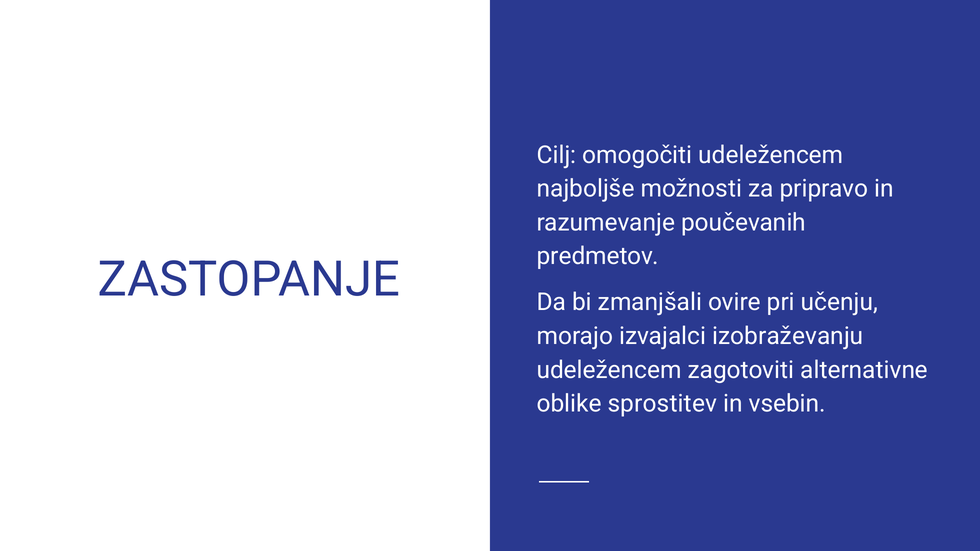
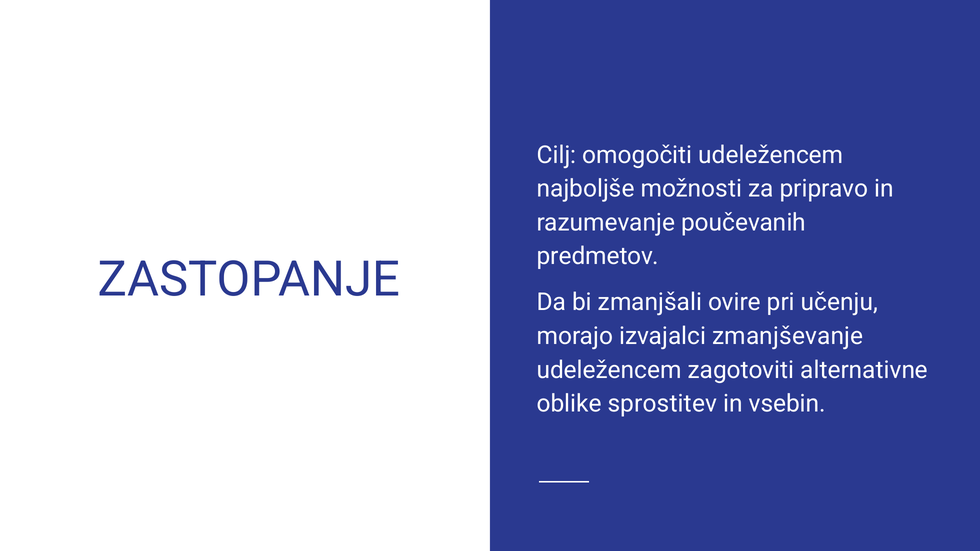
izobraževanju: izobraževanju -> zmanjševanje (788, 336)
